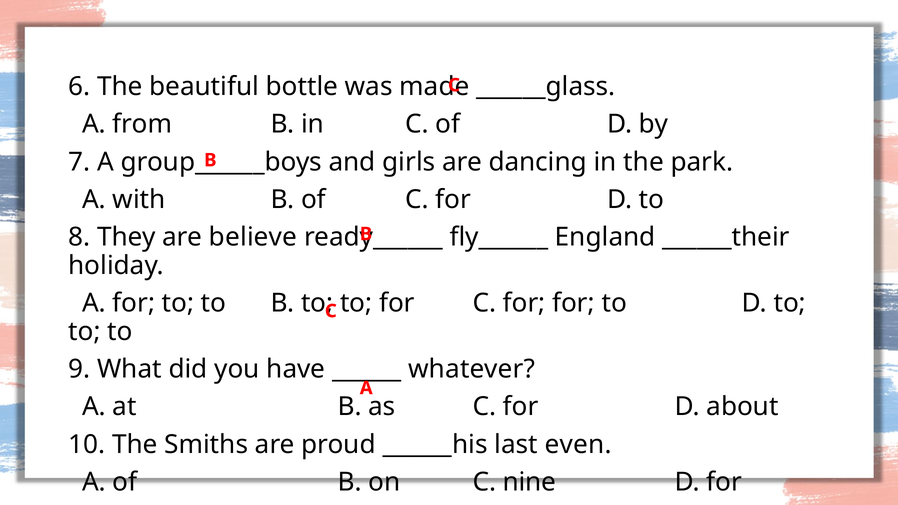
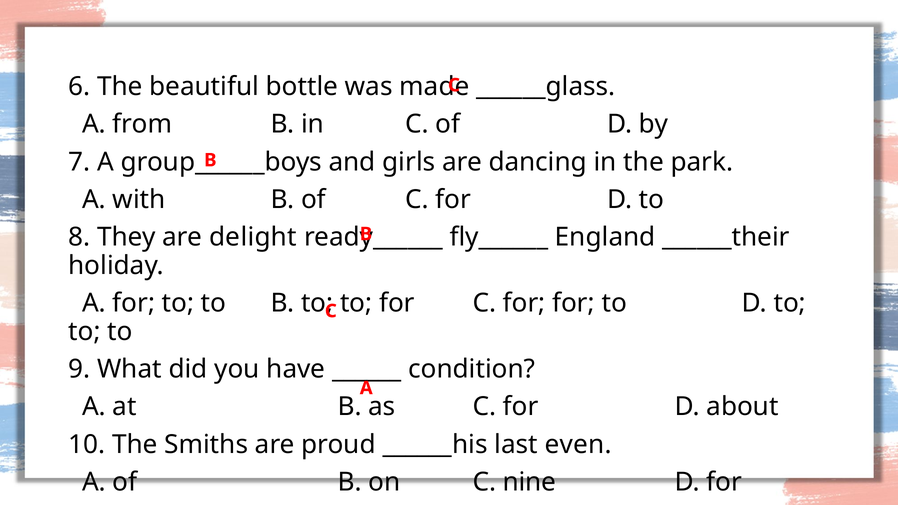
believe: believe -> delight (253, 237)
whatever: whatever -> condition (472, 369)
